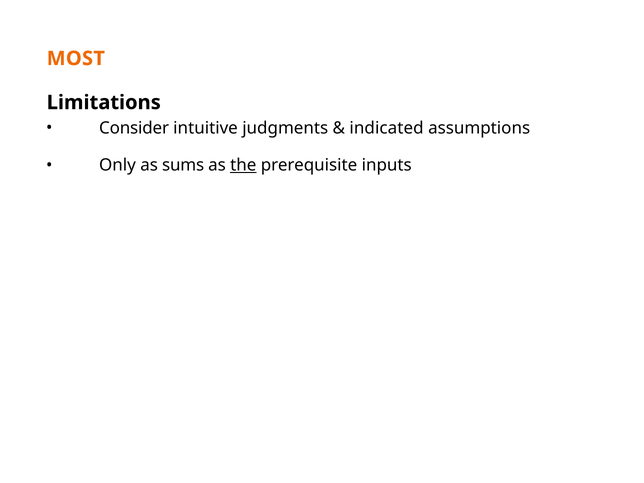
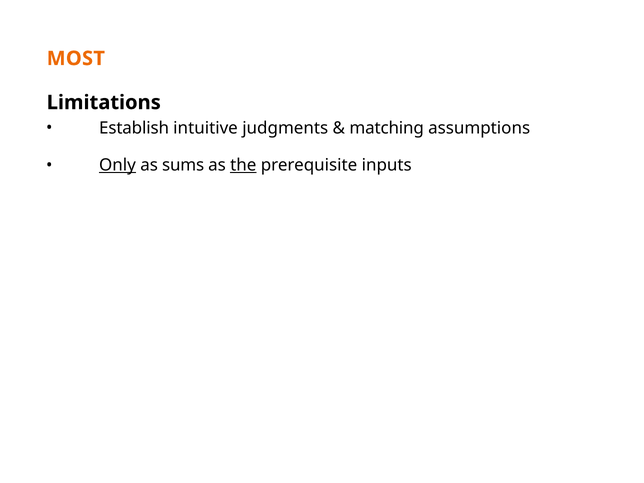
Consider: Consider -> Establish (134, 128)
indicated: indicated -> matching (387, 128)
Only underline: none -> present (117, 165)
